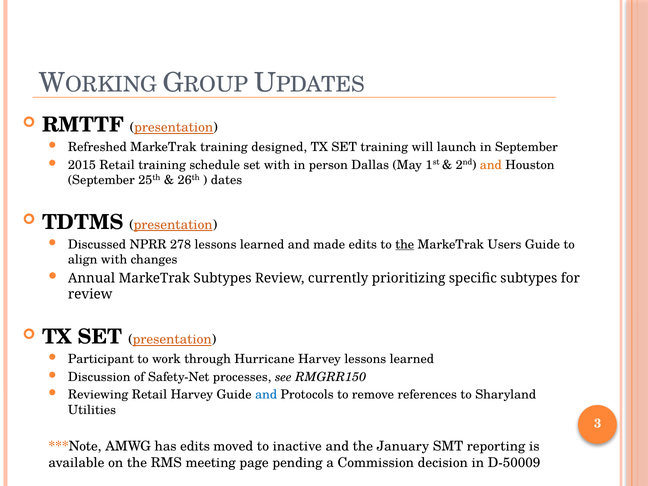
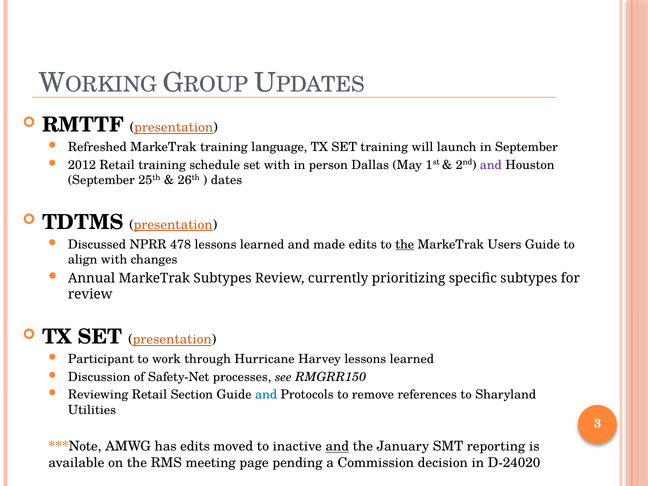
designed: designed -> language (279, 147)
2015: 2015 -> 2012 (82, 165)
and colour: orange -> purple (491, 165)
278: 278 -> 478 (181, 244)
Retail Harvey: Harvey -> Section (192, 395)
and underline: none -> present (337, 446)
D-50009: D-50009 -> D-24020 (514, 463)
